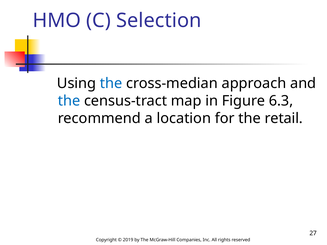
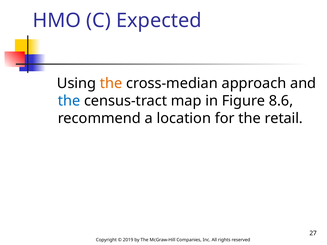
Selection: Selection -> Expected (159, 20)
the colour: blue -> orange (111, 84)
6.3: 6.3 -> 8.6 (281, 101)
